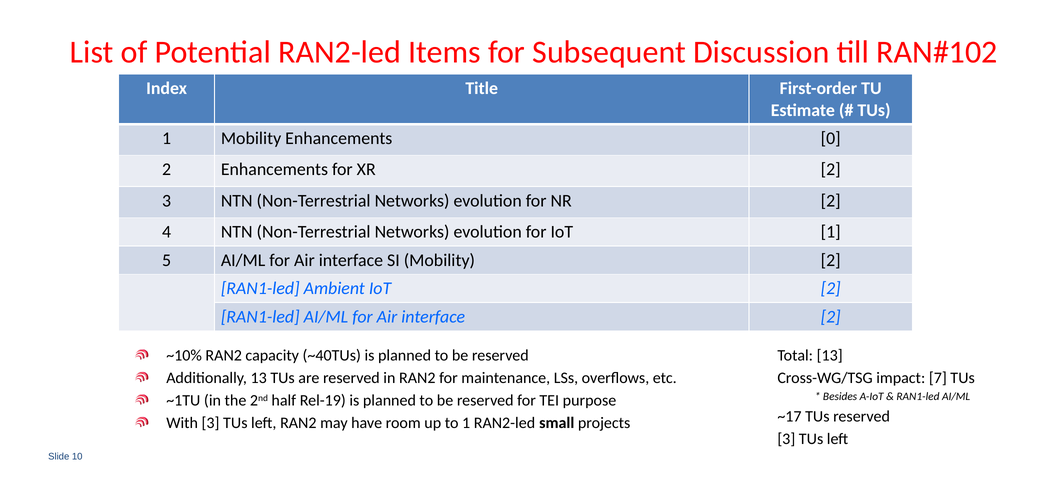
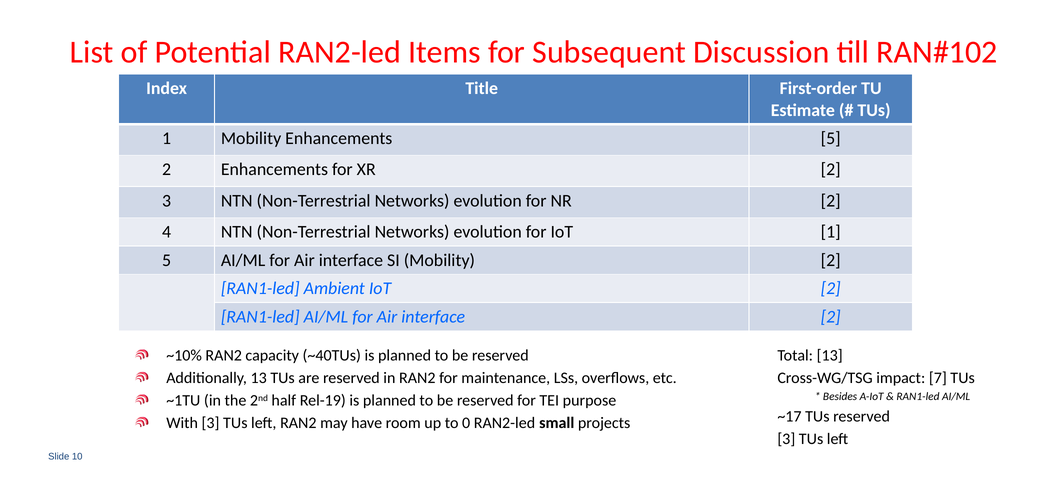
Enhancements 0: 0 -> 5 (831, 138)
to 1: 1 -> 0 (466, 423)
